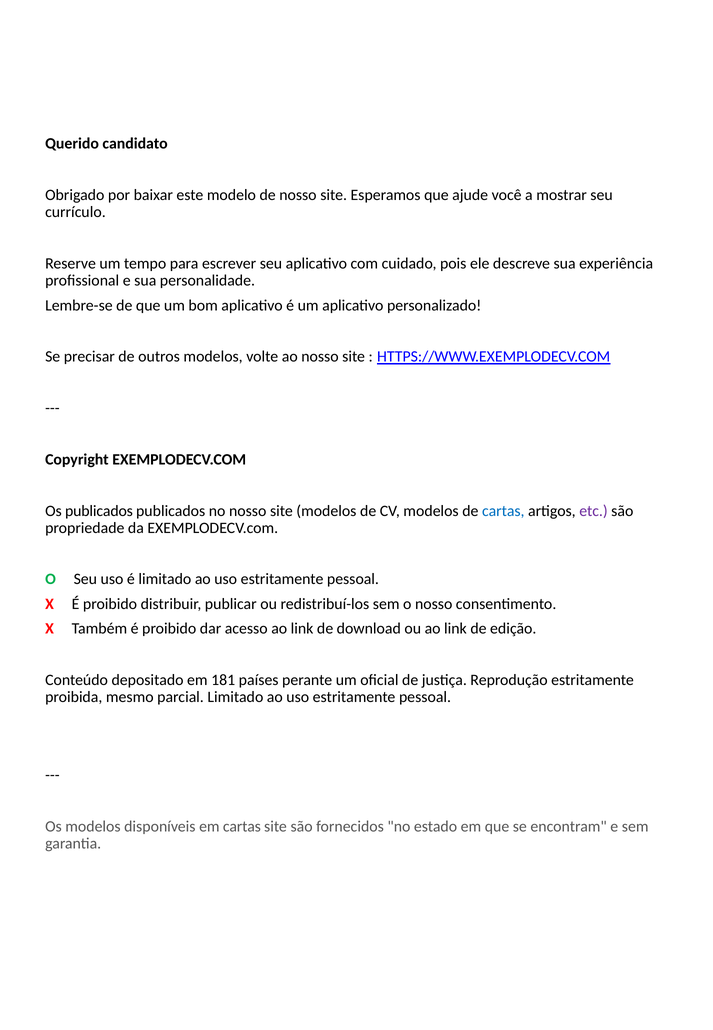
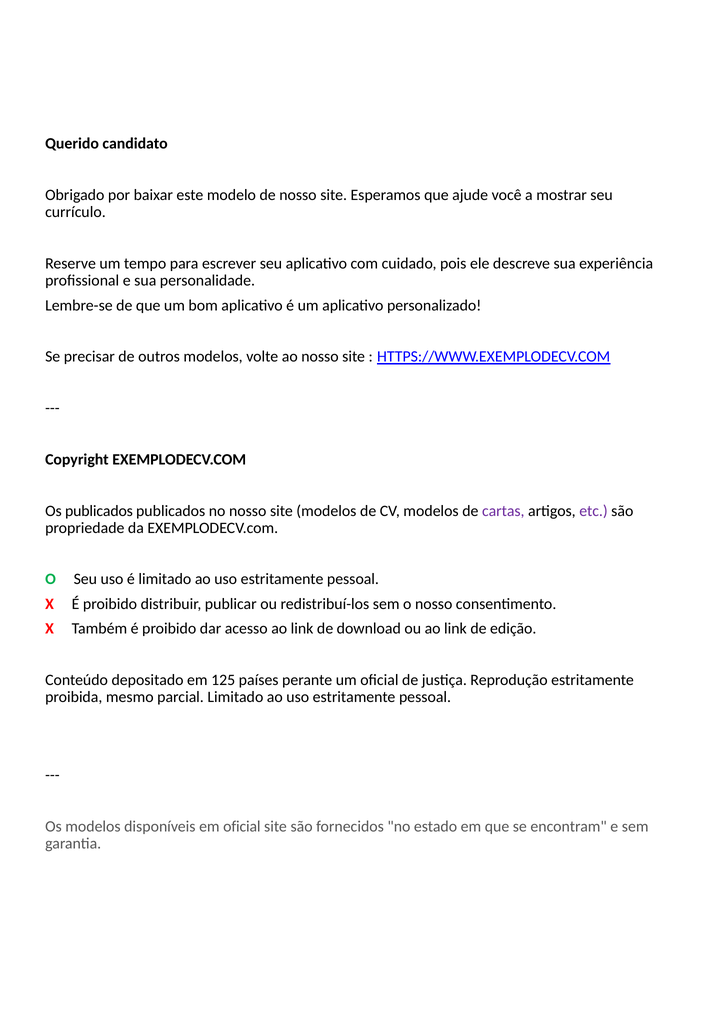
cartas colour: blue -> purple (503, 511)
181: 181 -> 125 (223, 680)
em cartas: cartas -> oficial (242, 826)
